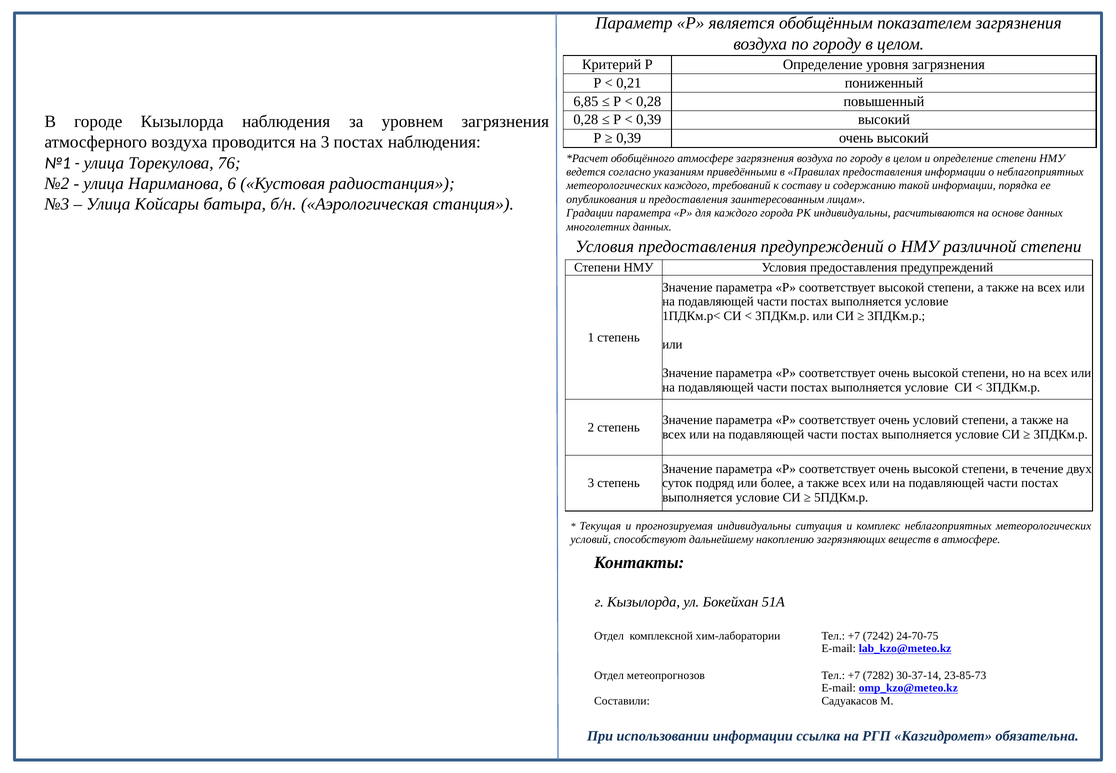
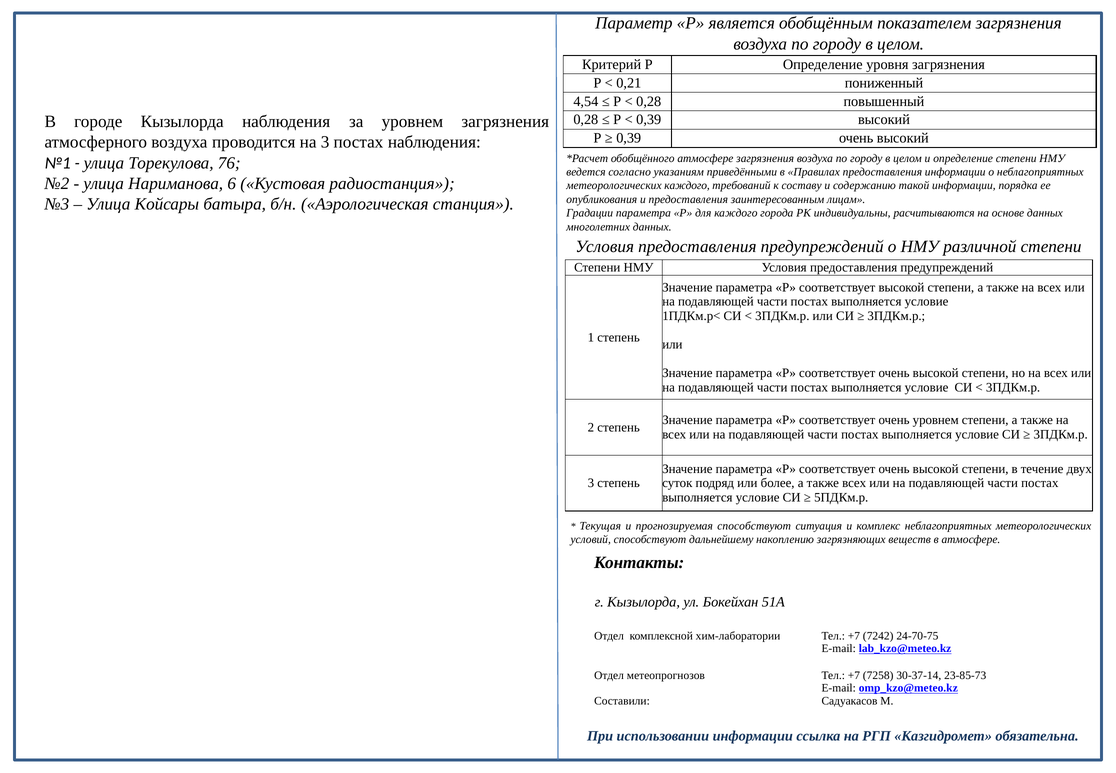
6,85: 6,85 -> 4,54 (586, 101)
очень условий: условий -> уровнем (936, 420)
прогнозируемая индивидуальны: индивидуальны -> способствуют (754, 525)
7282: 7282 -> 7258 (878, 675)
